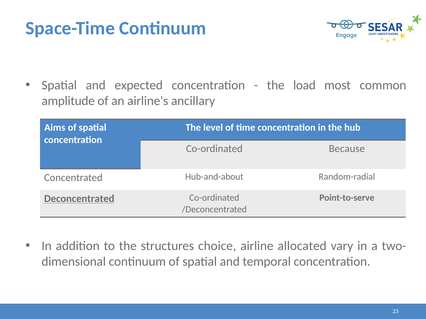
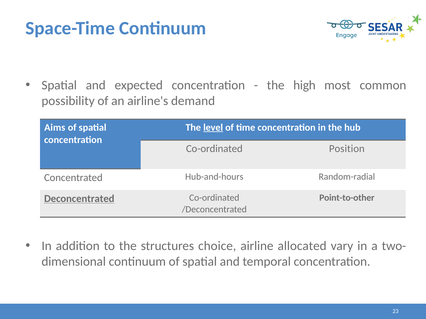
load: load -> high (304, 85)
amplitude: amplitude -> possibility (68, 101)
ancillary: ancillary -> demand (193, 101)
level underline: none -> present (213, 128)
Because: Because -> Position (347, 149)
Hub-and-about: Hub-and-about -> Hub-and-hours (214, 177)
Point-to-serve: Point-to-serve -> Point-to-other (347, 198)
